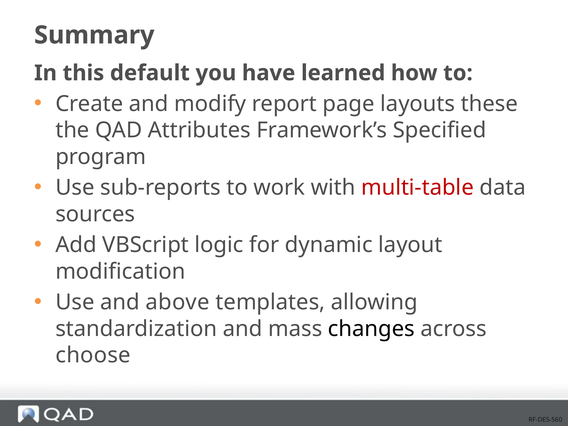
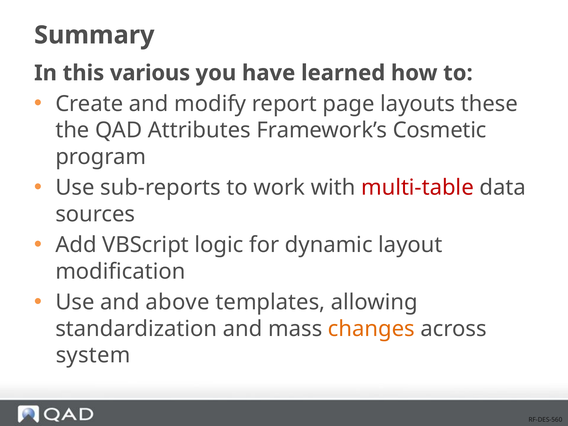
default: default -> various (150, 73)
Specified: Specified -> Cosmetic (440, 130)
changes colour: black -> orange (371, 329)
choose: choose -> system (93, 355)
